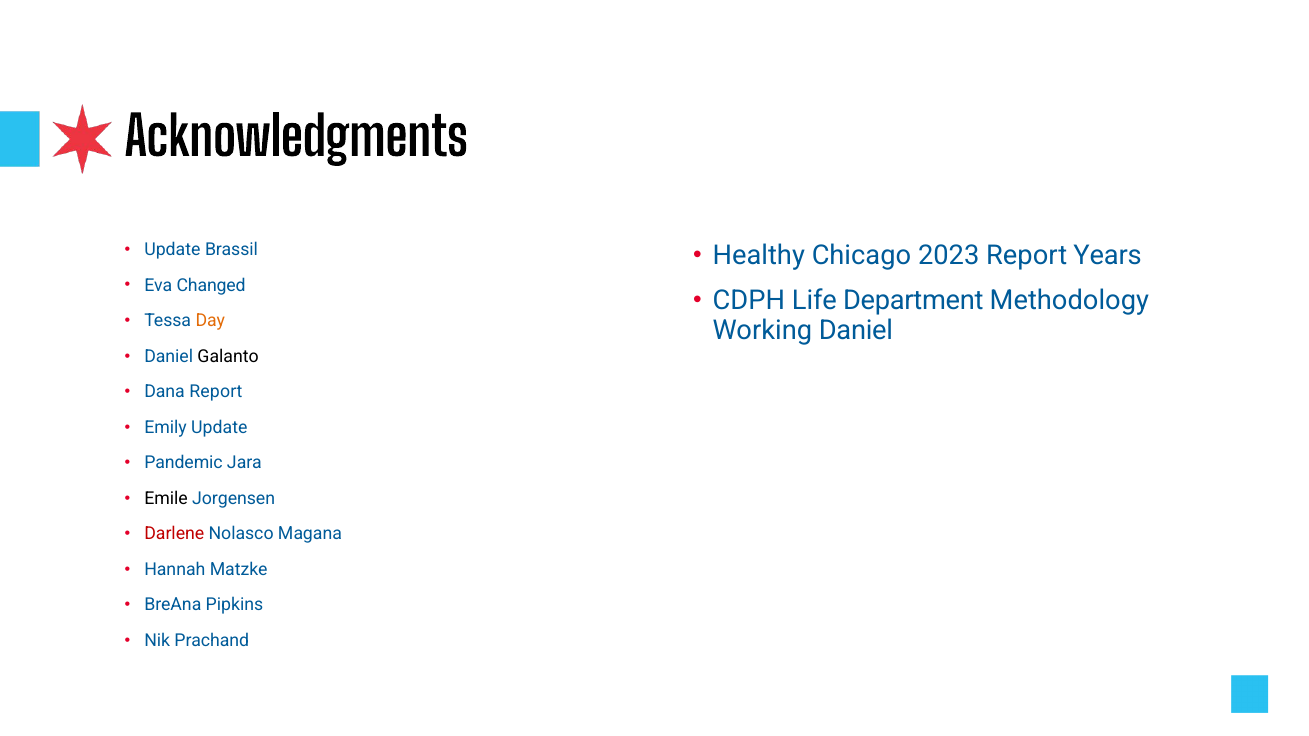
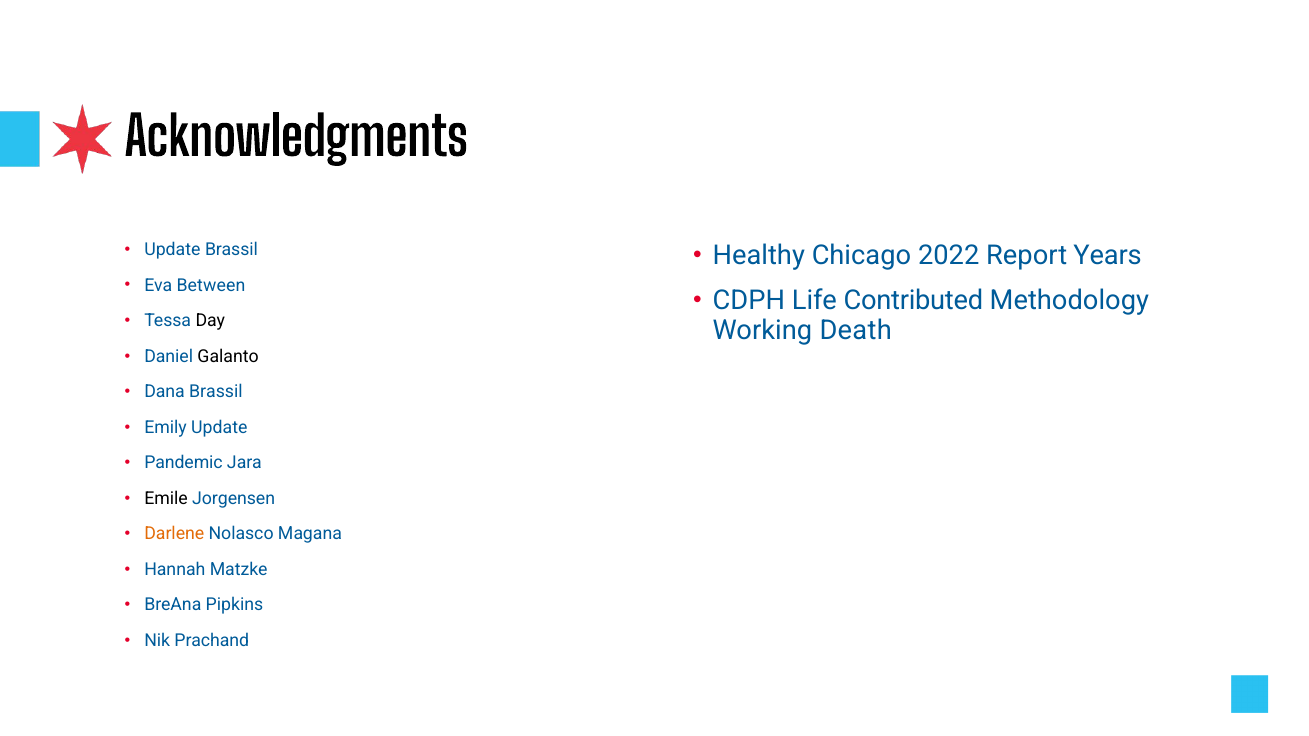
2023: 2023 -> 2022 (949, 255)
Changed: Changed -> Between (211, 286)
Department: Department -> Contributed (913, 301)
Day colour: orange -> black (210, 321)
Working Daniel: Daniel -> Death (856, 330)
Dana Report: Report -> Brassil (216, 392)
Darlene colour: red -> orange (174, 534)
